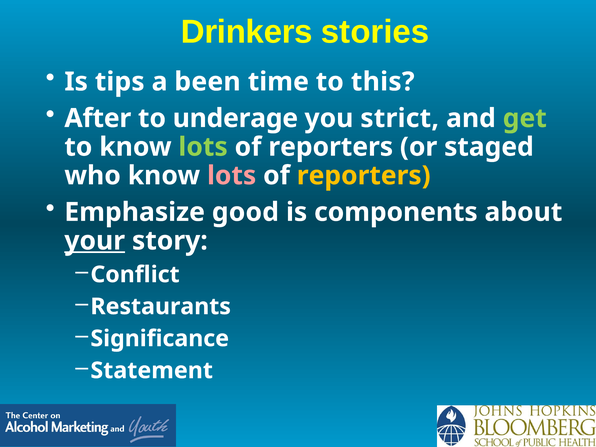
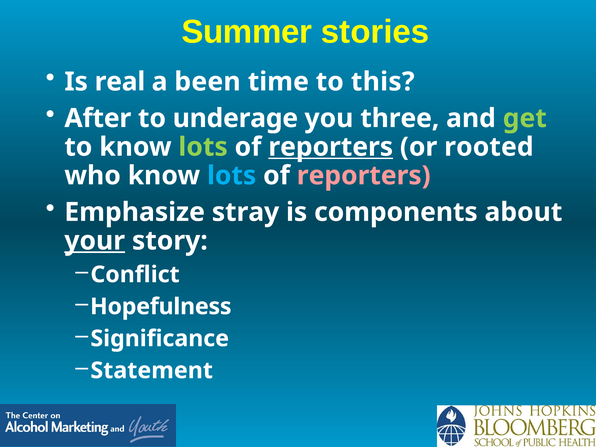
Drinkers: Drinkers -> Summer (247, 32)
tips: tips -> real (120, 82)
strict: strict -> three (400, 118)
reporters underline: none -> present (331, 147)
staged: staged -> rooted (489, 147)
lots colour: pink -> light blue (232, 176)
reporters colour: yellow -> pink (364, 176)
good: good -> stray (246, 212)
Restaurants: Restaurants -> Hopefulness (161, 307)
